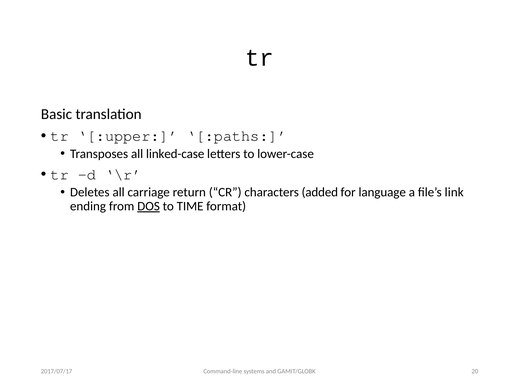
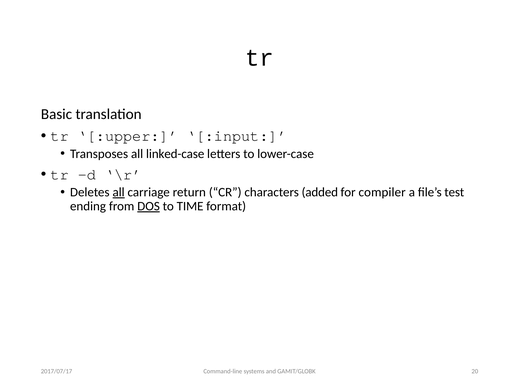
:paths: :paths -> :input (237, 136)
all underline: none -> present (119, 192)
language: language -> compiler (382, 192)
link: link -> test (454, 192)
